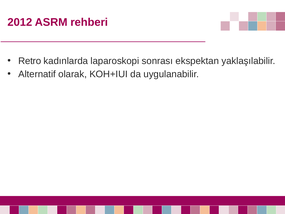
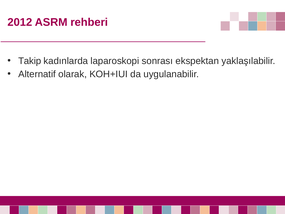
Retro: Retro -> Takip (30, 61)
